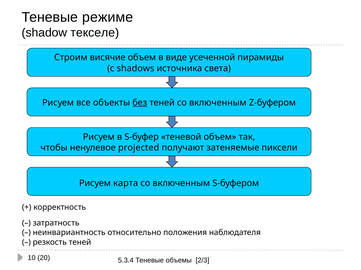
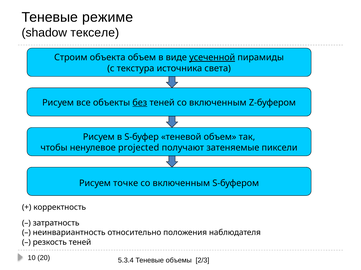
висячие: висячие -> объекта (108, 58)
усеченной underline: none -> present (212, 58)
shadows: shadows -> текстура (136, 68)
карта: карта -> точке (126, 184)
